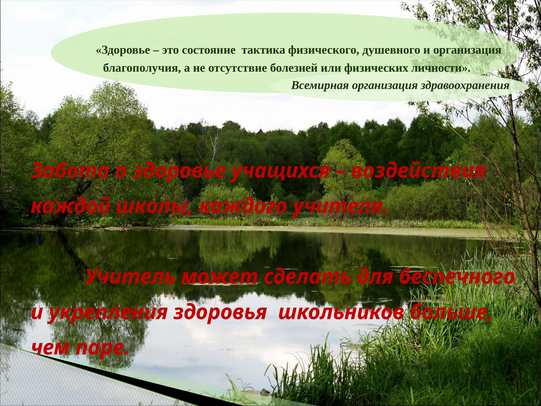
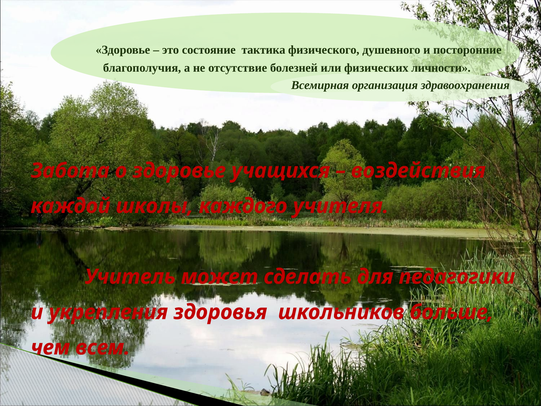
и организация: организация -> посторонние (467, 50)
беспечного: беспечного -> педагогики (457, 277)
паре: паре -> всем (103, 347)
